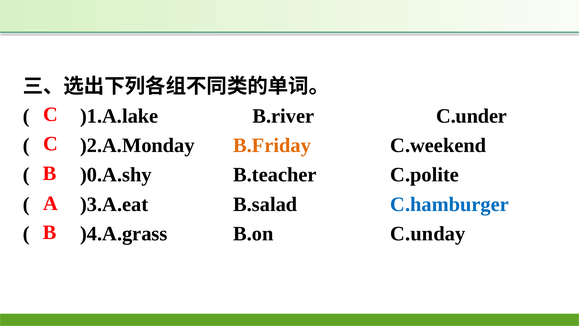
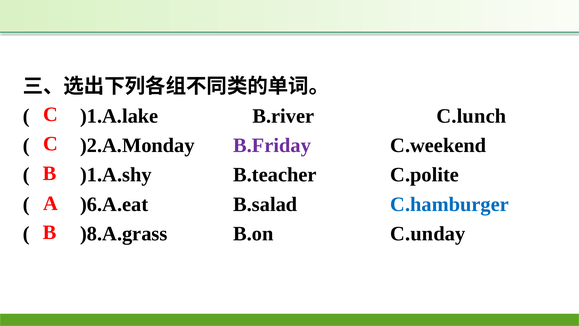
C.under: C.under -> C.lunch (471, 116)
B.Friday colour: orange -> purple (272, 145)
)0.A.shy: )0.A.shy -> )1.A.shy (116, 175)
)3.A.eat: )3.A.eat -> )6.A.eat (114, 204)
)4.A.grass: )4.A.grass -> )8.A.grass (124, 234)
